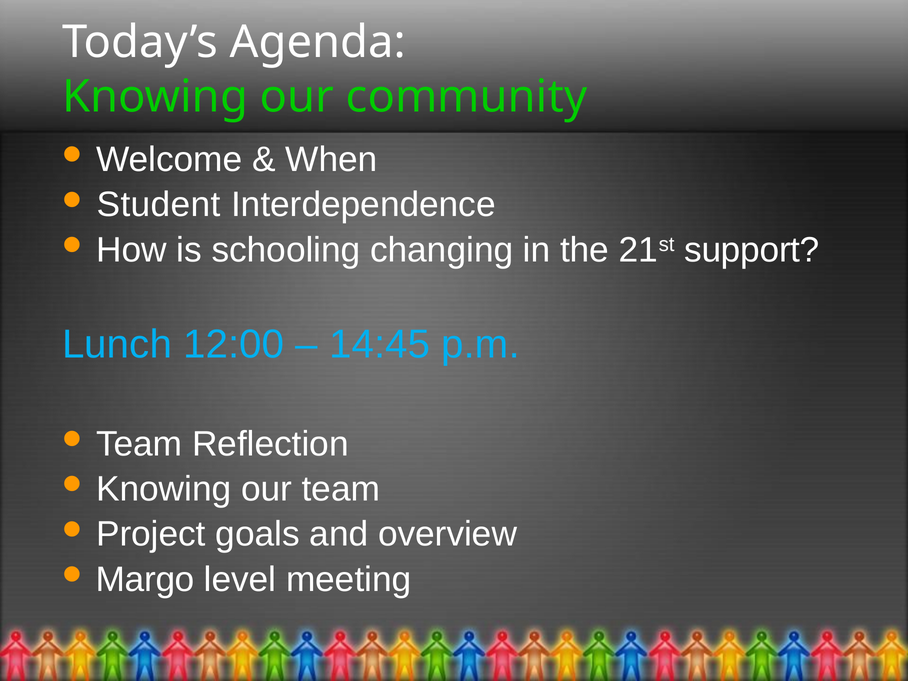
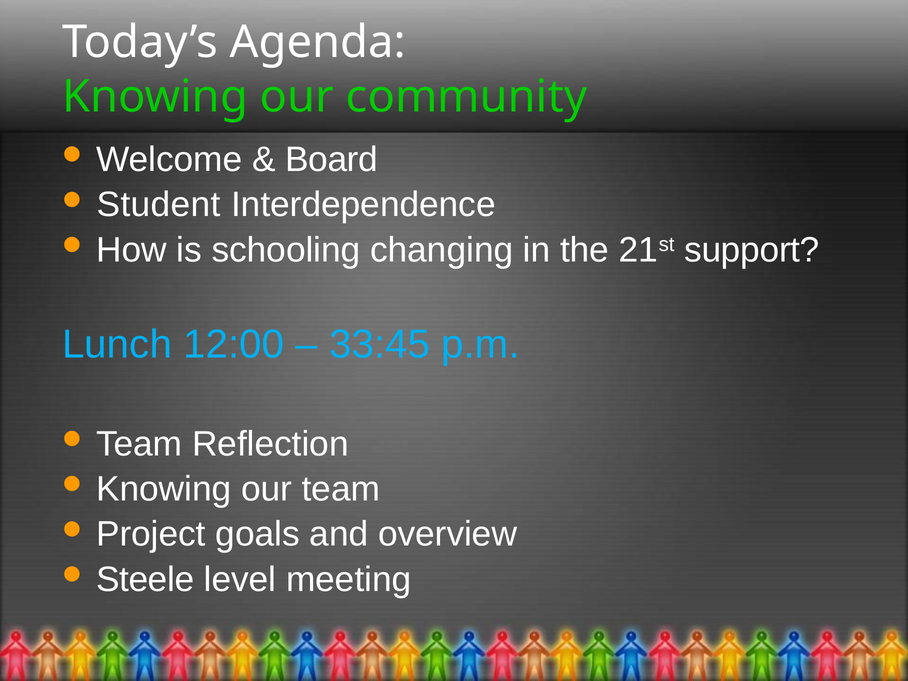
When: When -> Board (332, 160)
14:45: 14:45 -> 33:45 (380, 344)
Margo: Margo -> Steele (145, 580)
